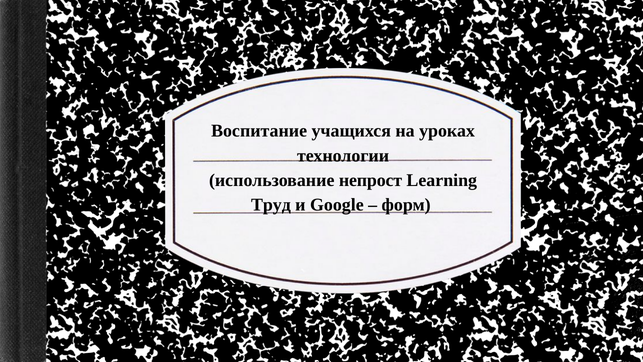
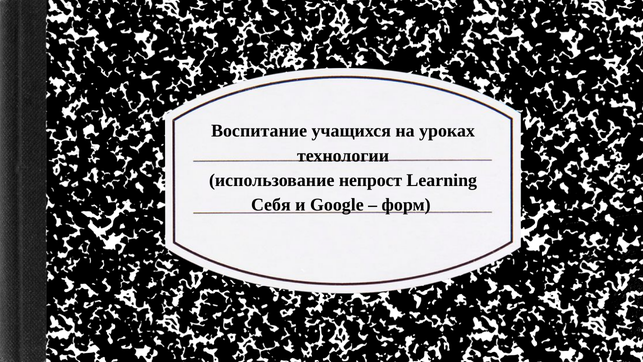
Труд: Труд -> Себя (271, 205)
